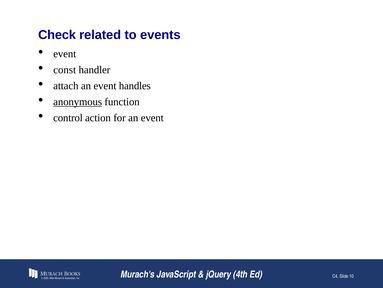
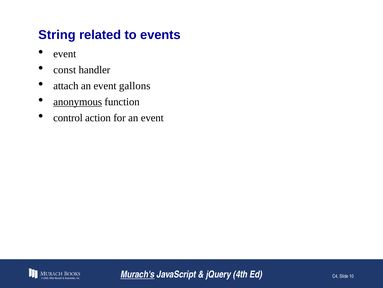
Check: Check -> String (57, 35)
handles: handles -> gallons (135, 86)
Murach's underline: none -> present (138, 274)
